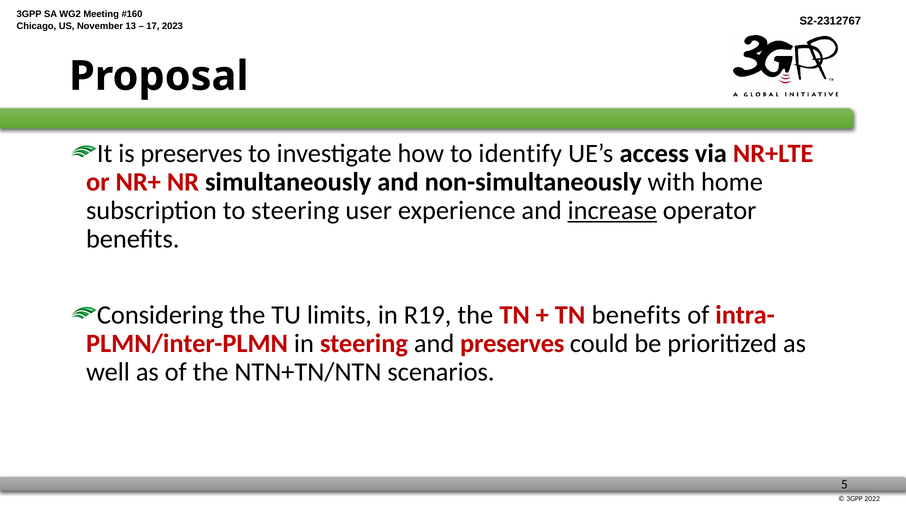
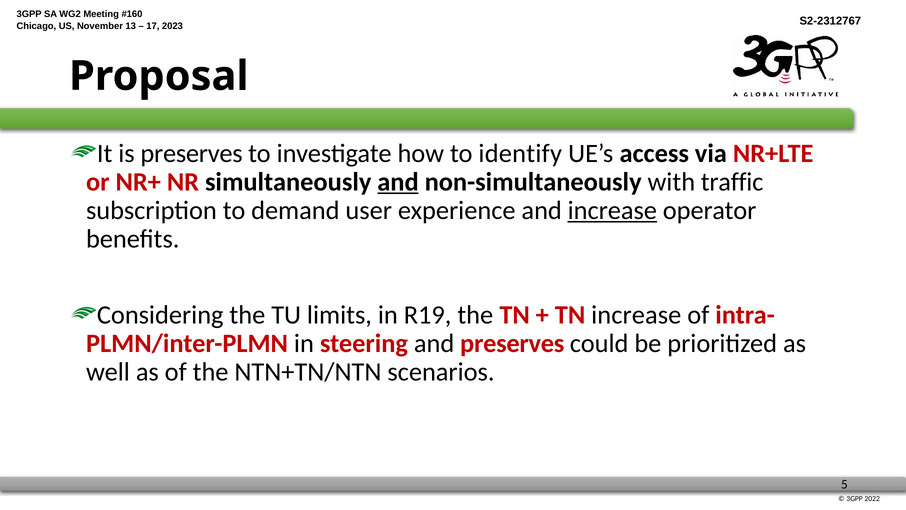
and underline: none -> present (398, 182)
home: home -> traffic (732, 182)
to steering: steering -> demand (295, 210)
TN benefits: benefits -> increase (636, 315)
